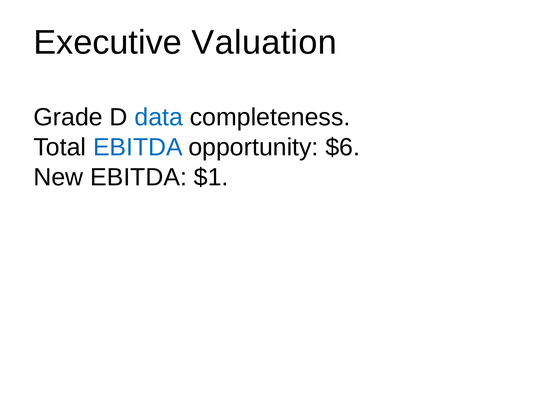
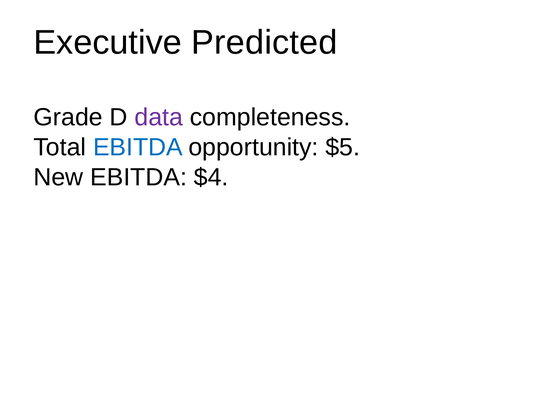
Valuation: Valuation -> Predicted (264, 43)
data colour: blue -> purple (159, 117)
$6: $6 -> $5 (343, 147)
$1: $1 -> $4 (211, 177)
